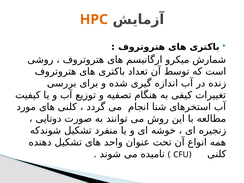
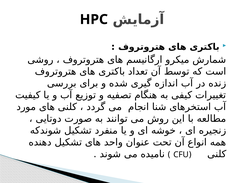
HPC colour: orange -> black (94, 19)
